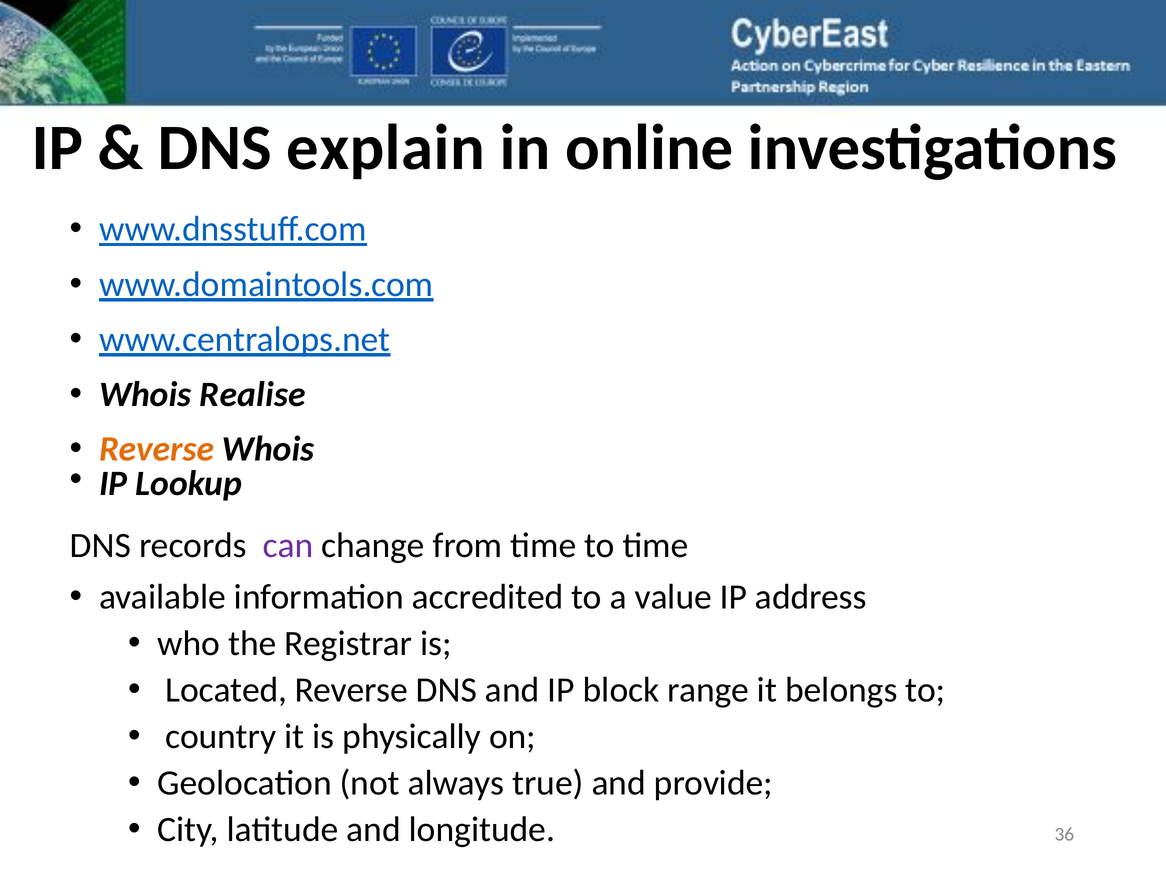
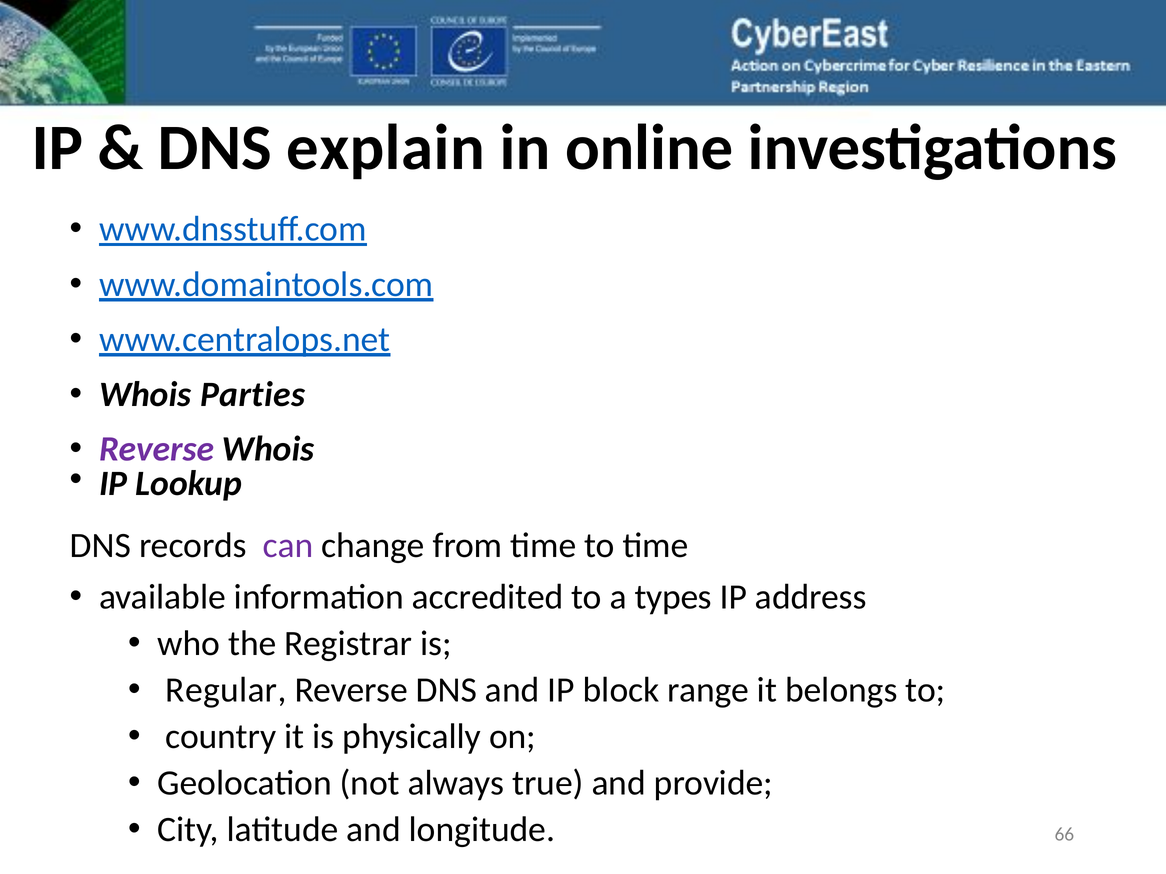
Realise: Realise -> Parties (253, 395)
Reverse colour: orange -> purple (157, 449)
value: value -> types (673, 597)
Located: Located -> Regular (226, 690)
36: 36 -> 66 (1064, 835)
